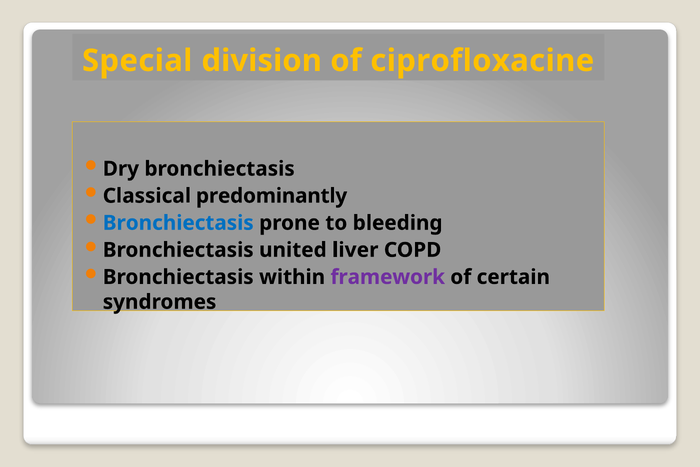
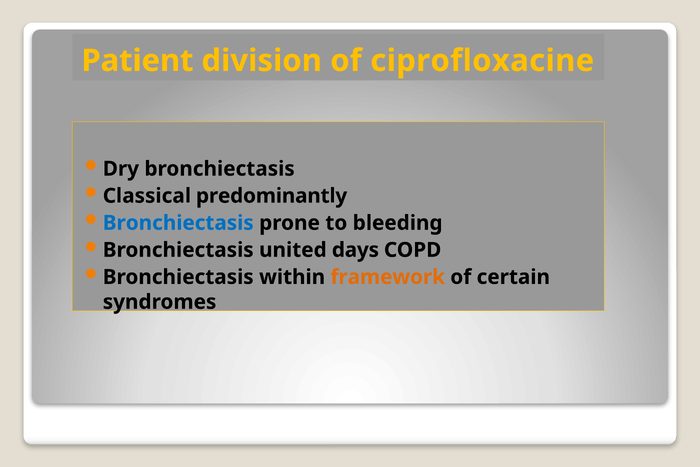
Special: Special -> Patient (137, 61)
liver: liver -> days (355, 250)
framework colour: purple -> orange (388, 277)
